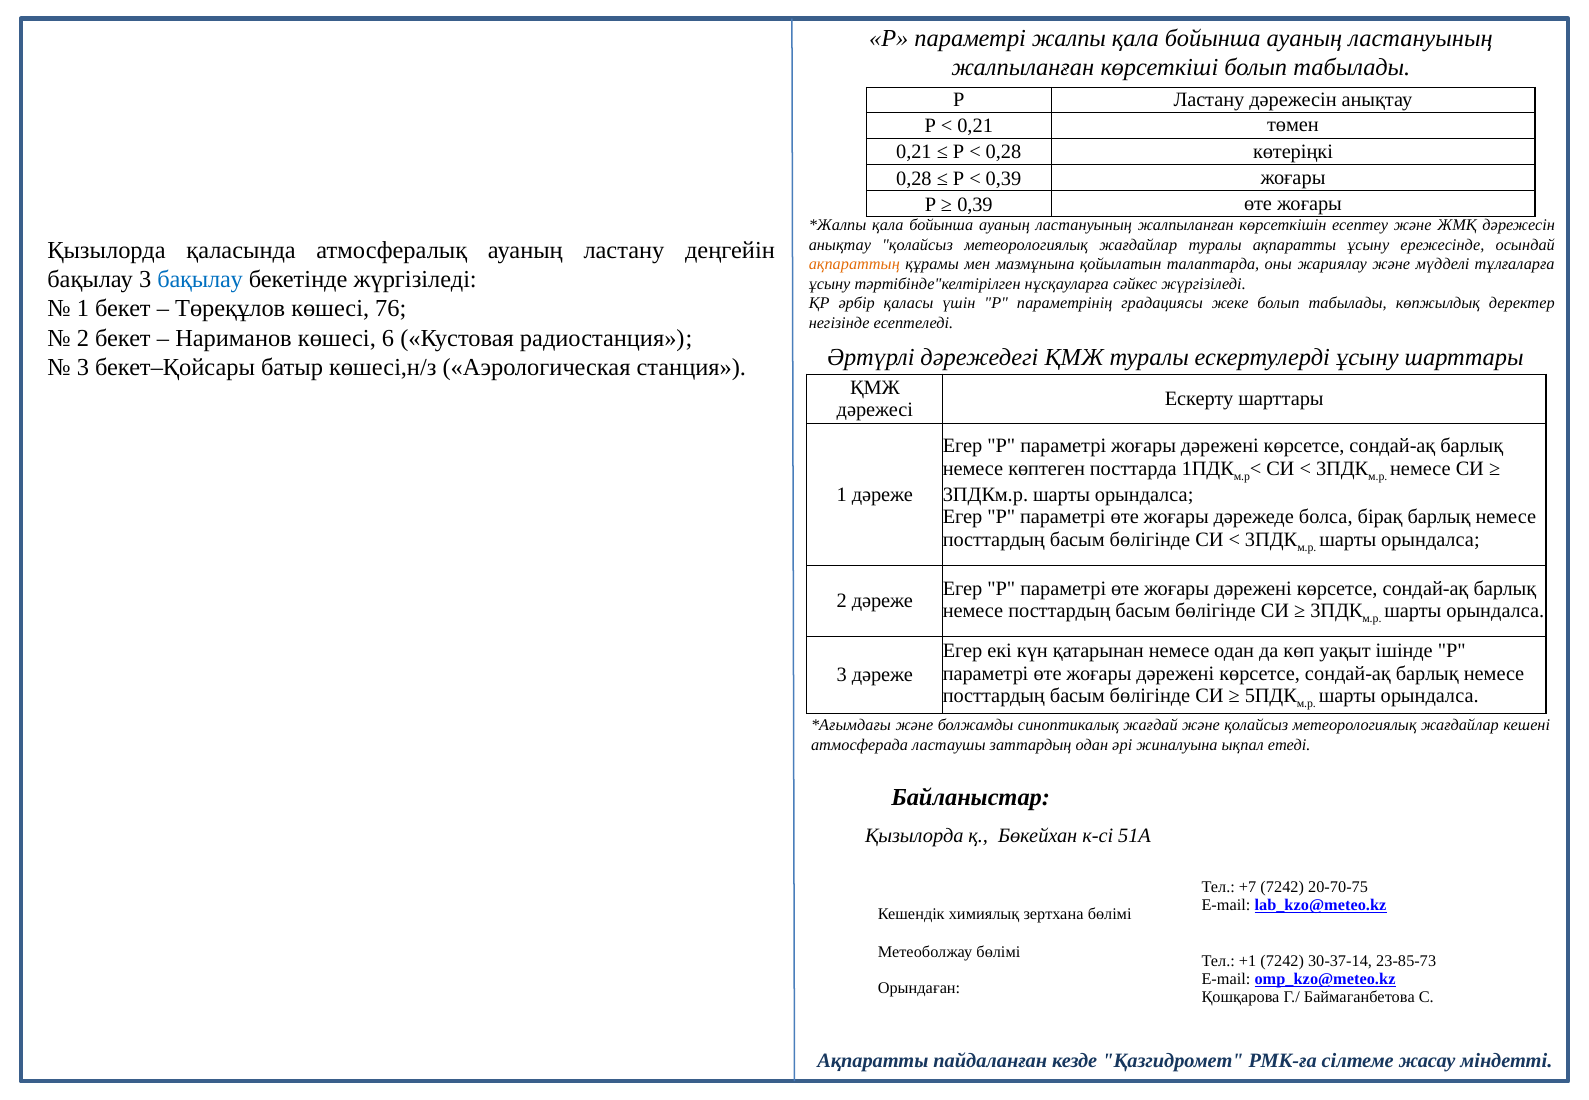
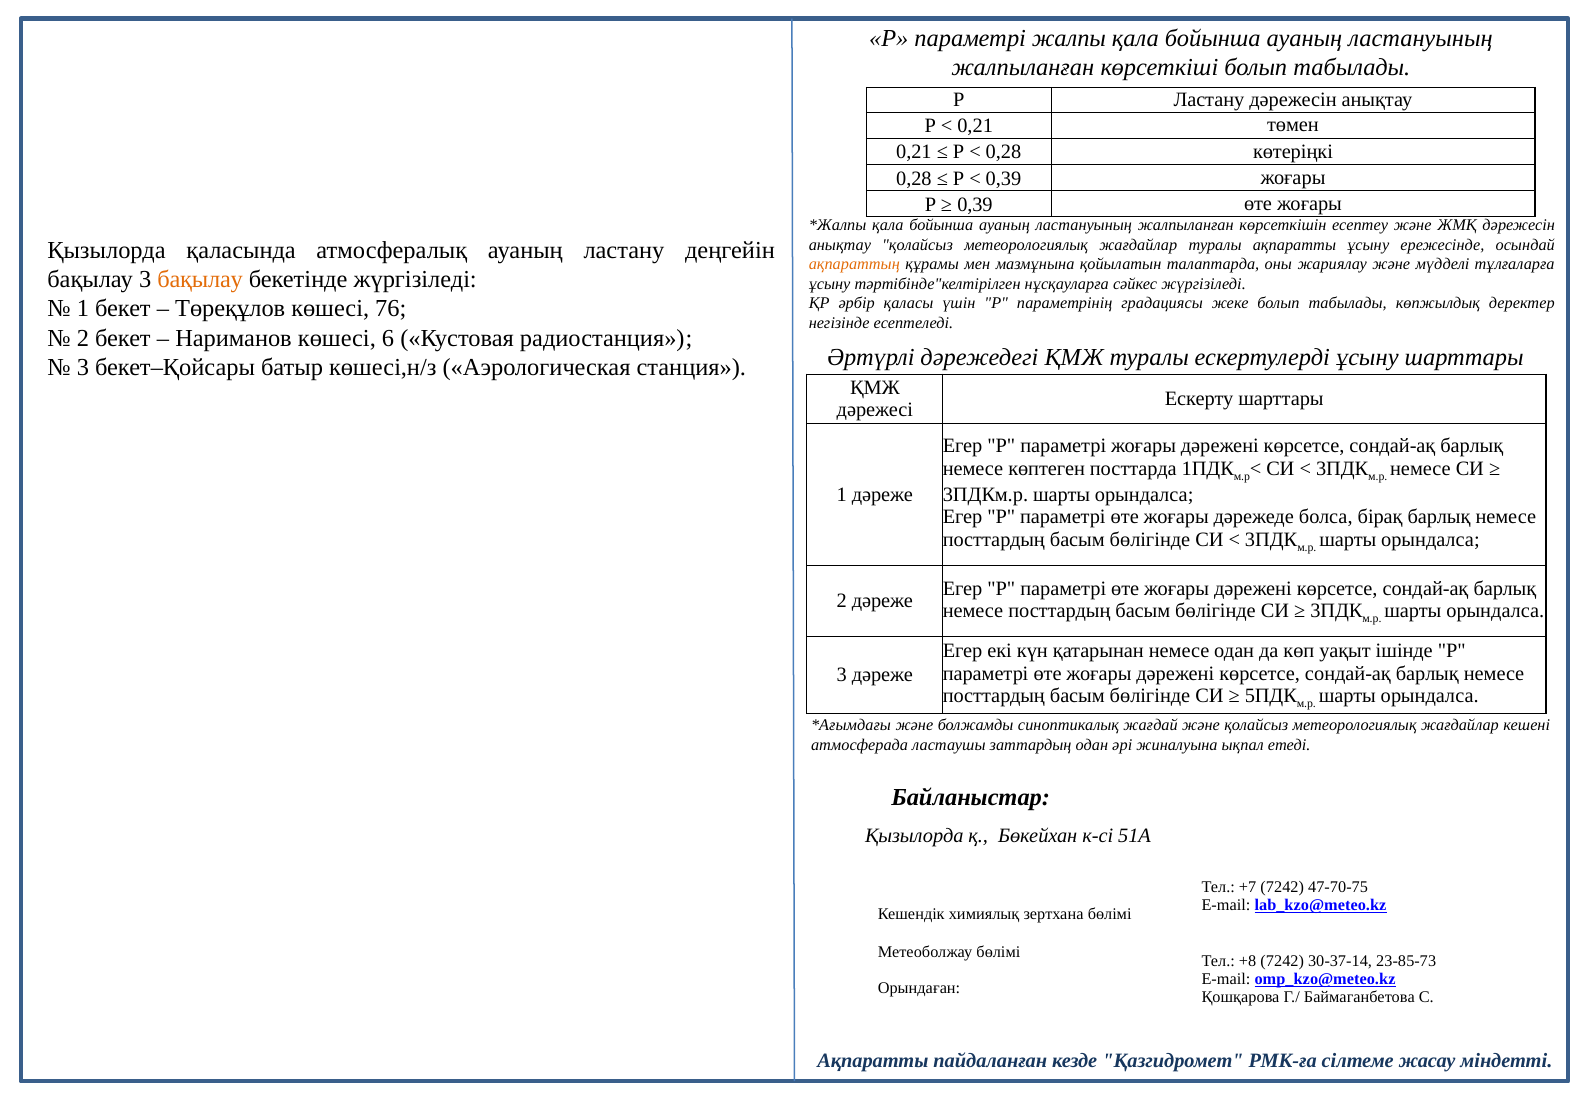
бақылау colour: blue -> orange (200, 279)
20-70-75: 20-70-75 -> 47-70-75 (1338, 887)
+1: +1 -> +8 (1248, 961)
